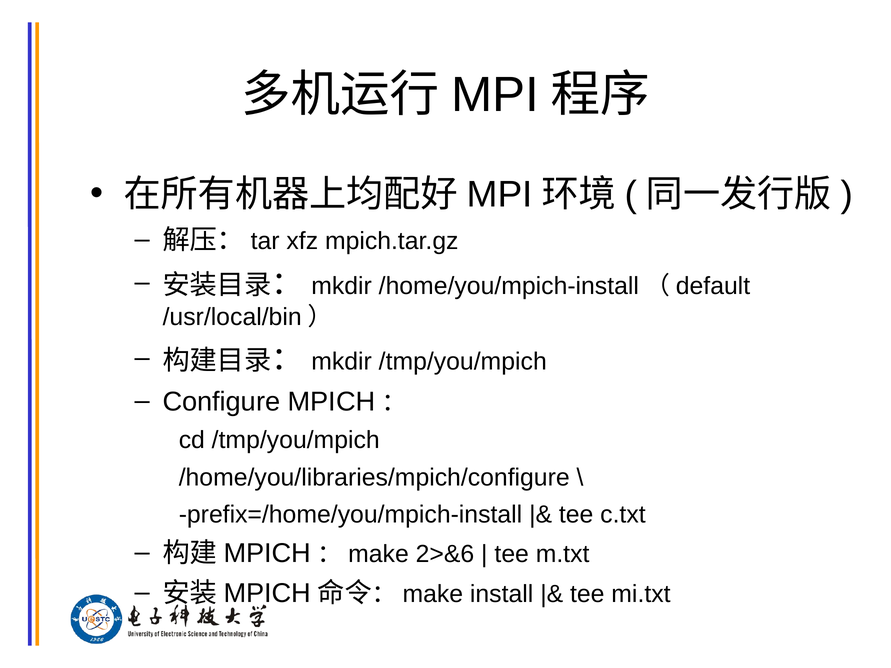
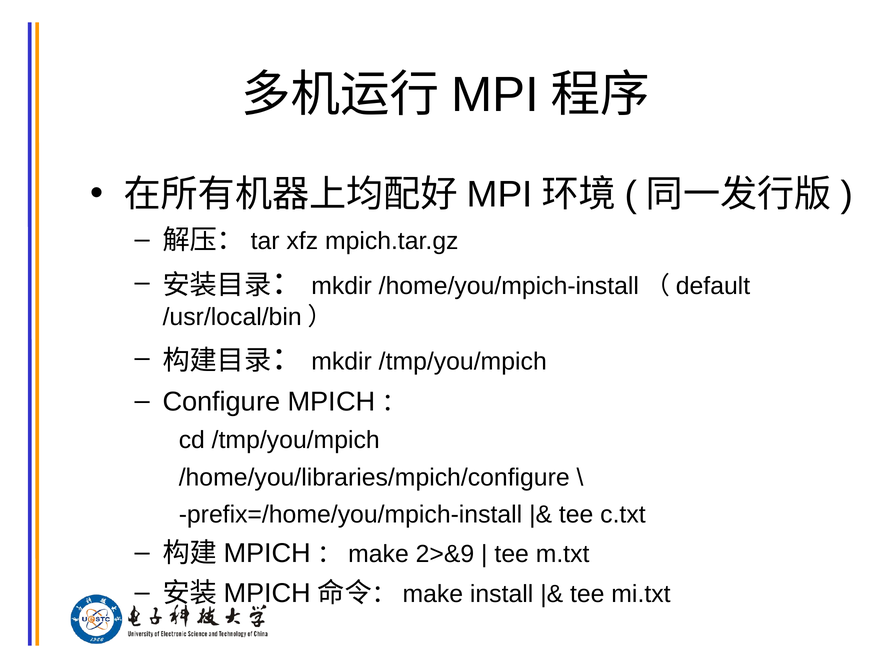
2>&6: 2>&6 -> 2>&9 (445, 554)
